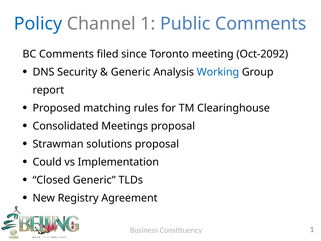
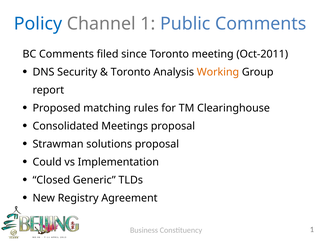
Oct-2092: Oct-2092 -> Oct-2011 (262, 54)
Generic: Generic -> Toronto (131, 72)
Working colour: blue -> orange (218, 72)
